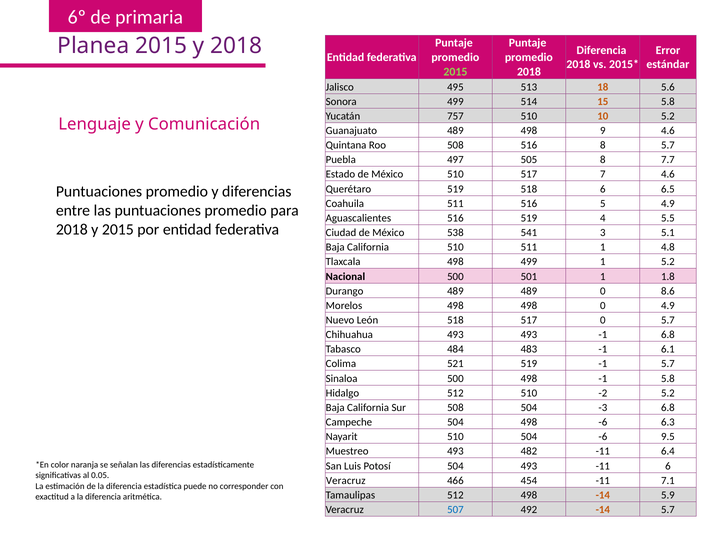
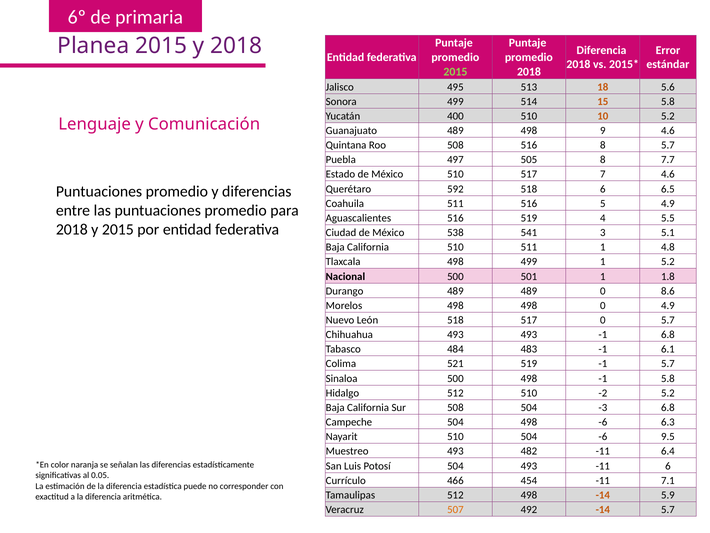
757: 757 -> 400 (455, 116)
Querétaro 519: 519 -> 592 (455, 189)
Veracruz: Veracruz -> Currículo (346, 480)
507 colour: blue -> orange (455, 509)
